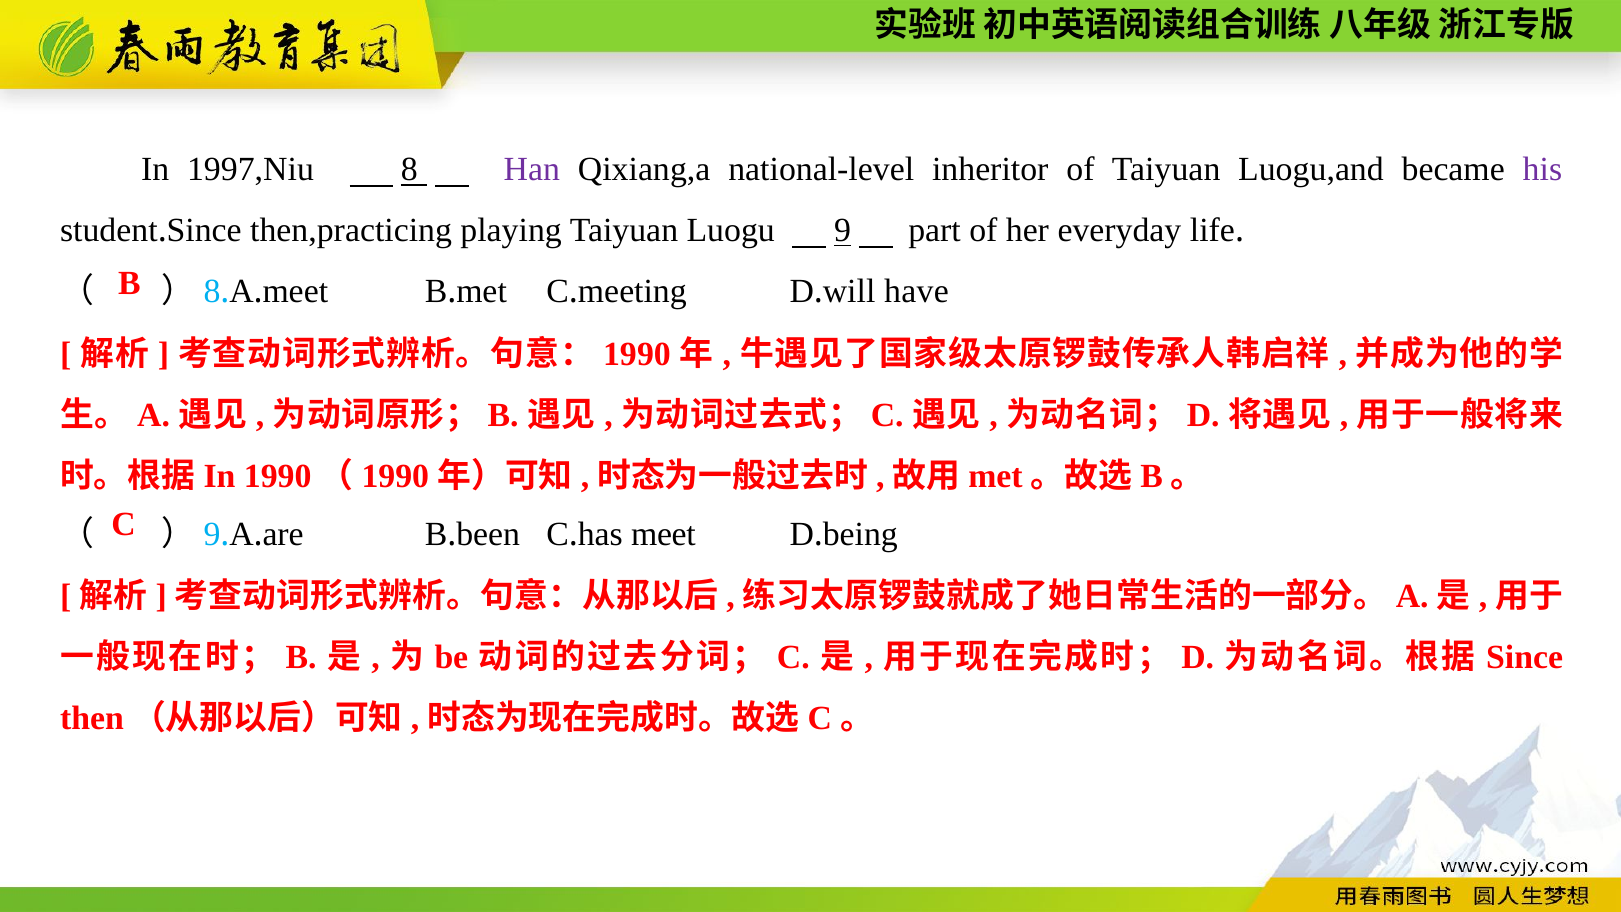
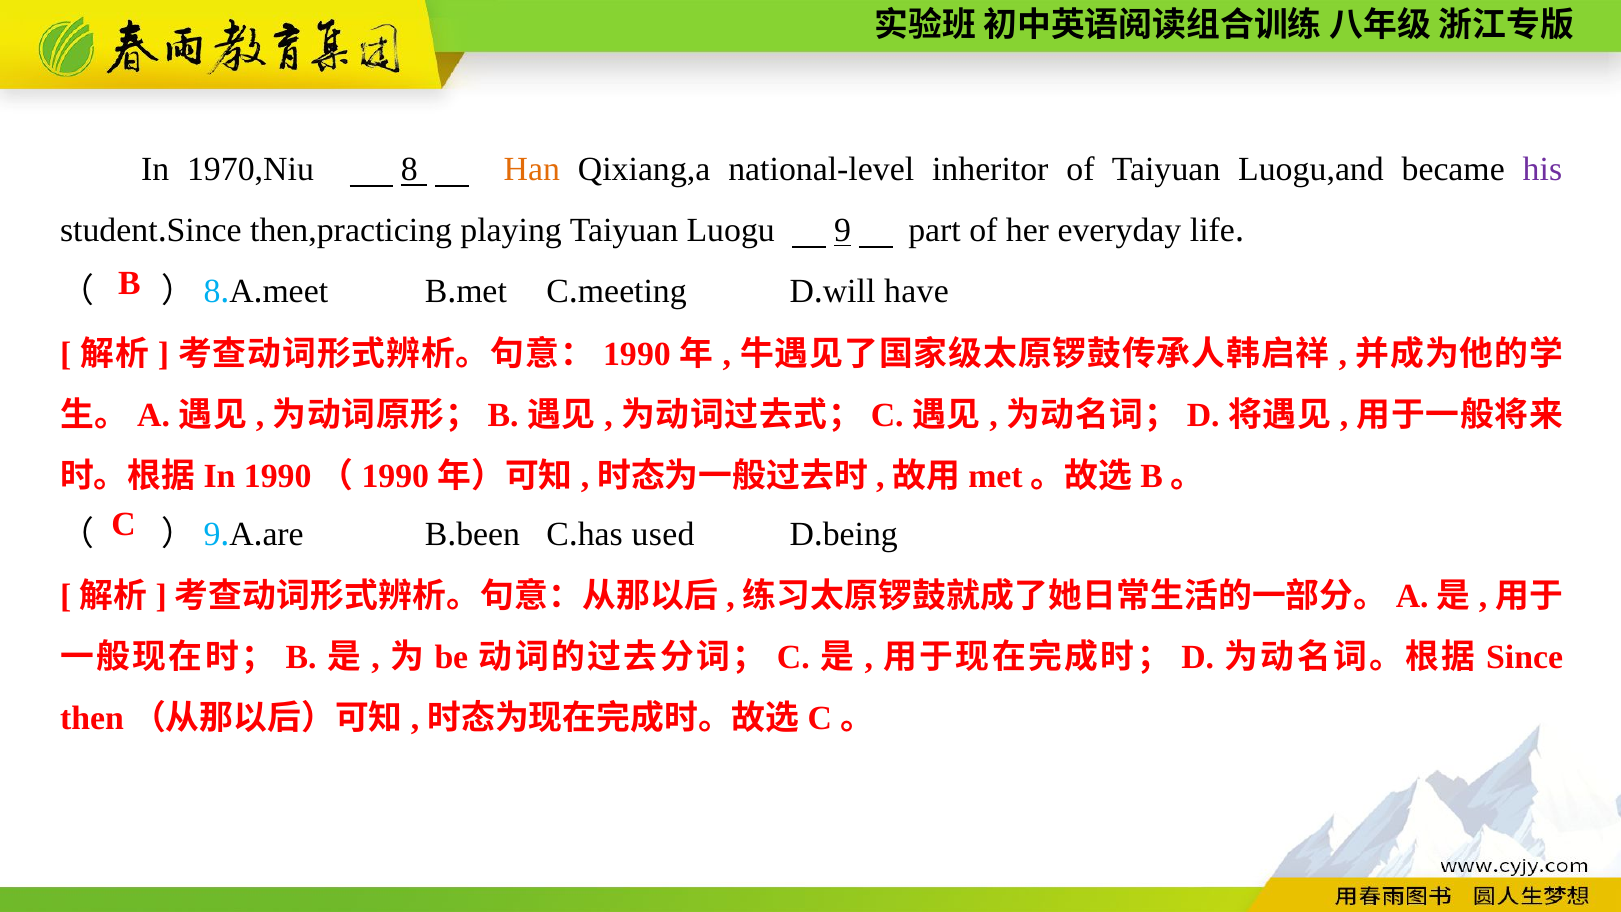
1997,Niu: 1997,Niu -> 1970,Niu (250, 170)
Han colour: purple -> orange (532, 170)
meet: meet -> used (663, 535)
